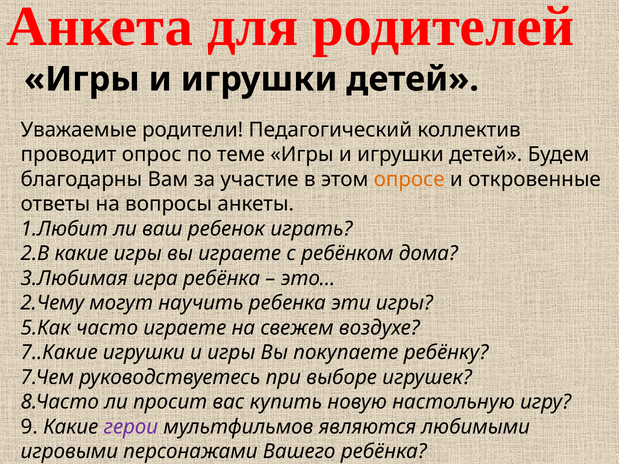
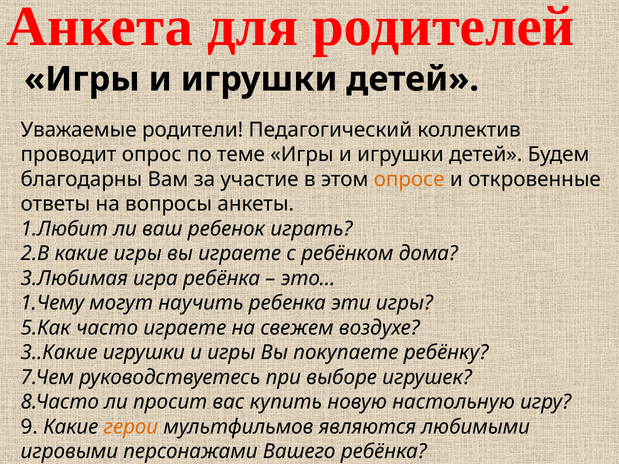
2.Чему: 2.Чему -> 1.Чему (52, 303)
7..Какие: 7..Какие -> 3..Какие (59, 353)
герои colour: purple -> orange (131, 427)
